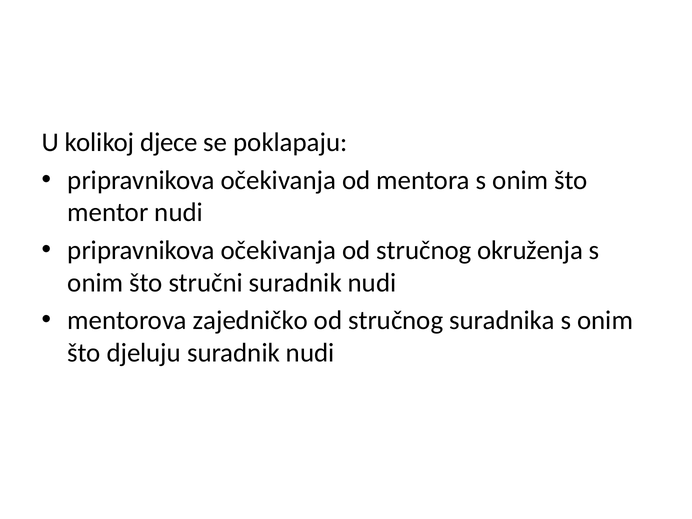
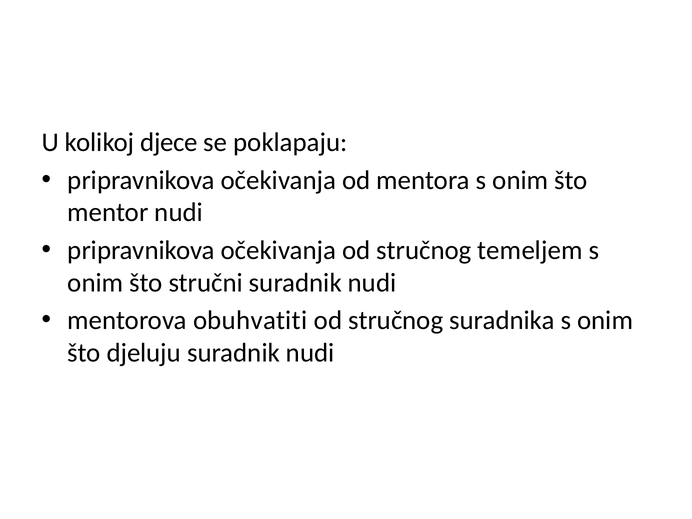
okruženja: okruženja -> temeljem (530, 250)
zajedničko: zajedničko -> obuhvatiti (250, 320)
